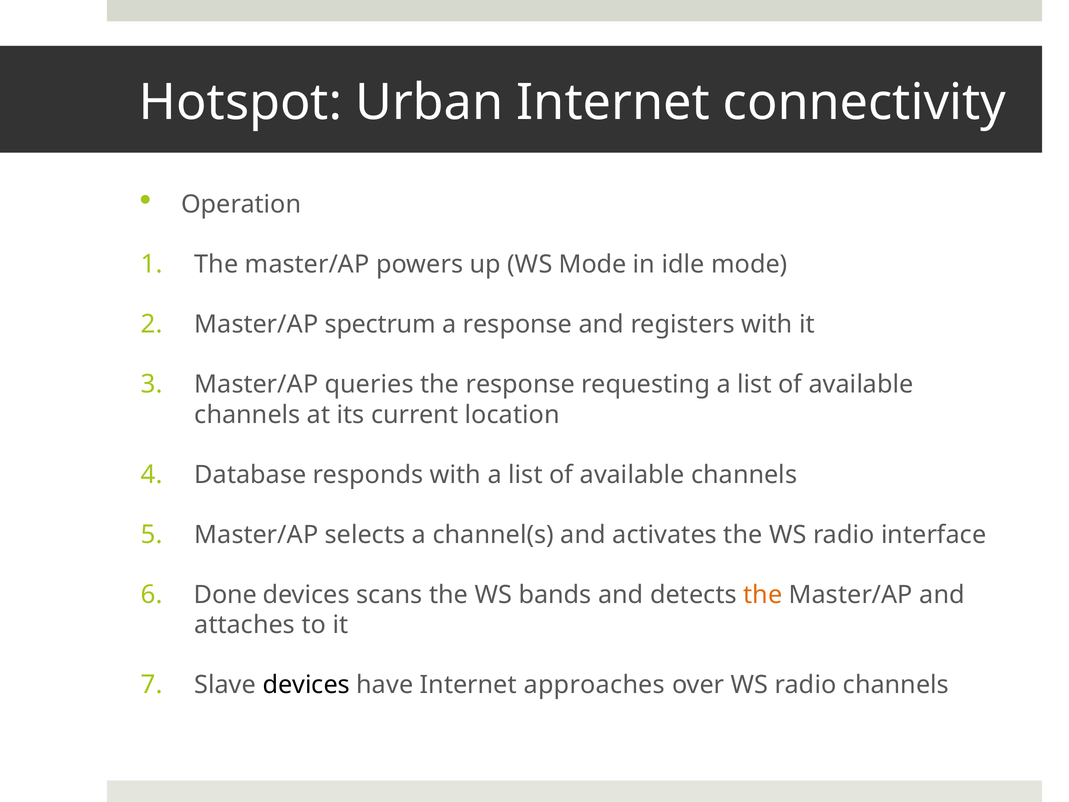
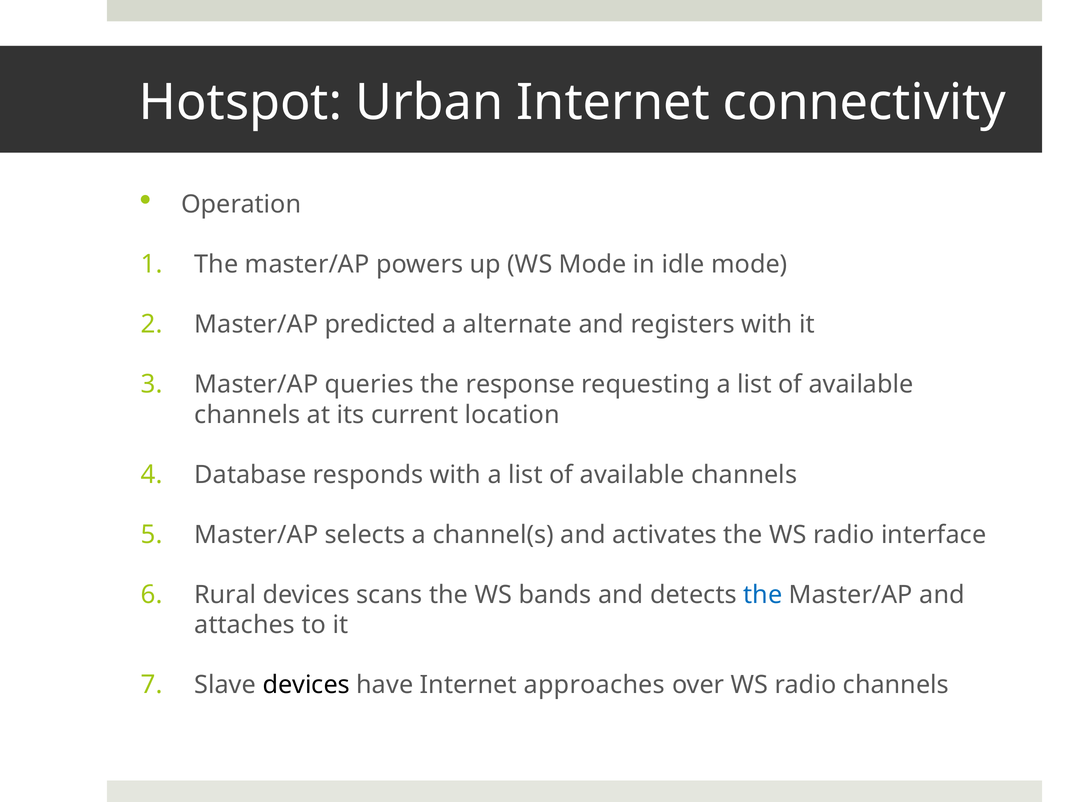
spectrum: spectrum -> predicted (380, 324)
a response: response -> alternate (517, 324)
Done: Done -> Rural (225, 595)
the colour: orange -> blue (763, 595)
